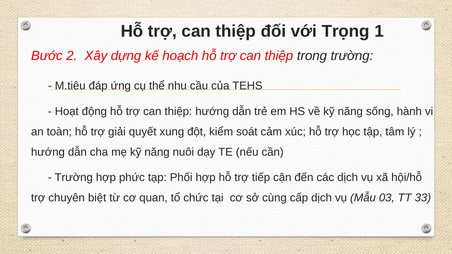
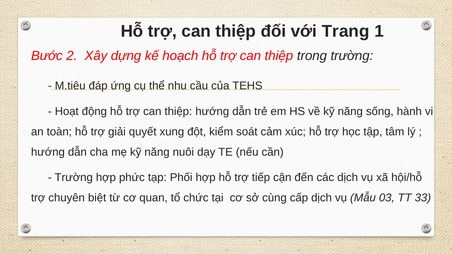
Trọng: Trọng -> Trang (346, 31)
